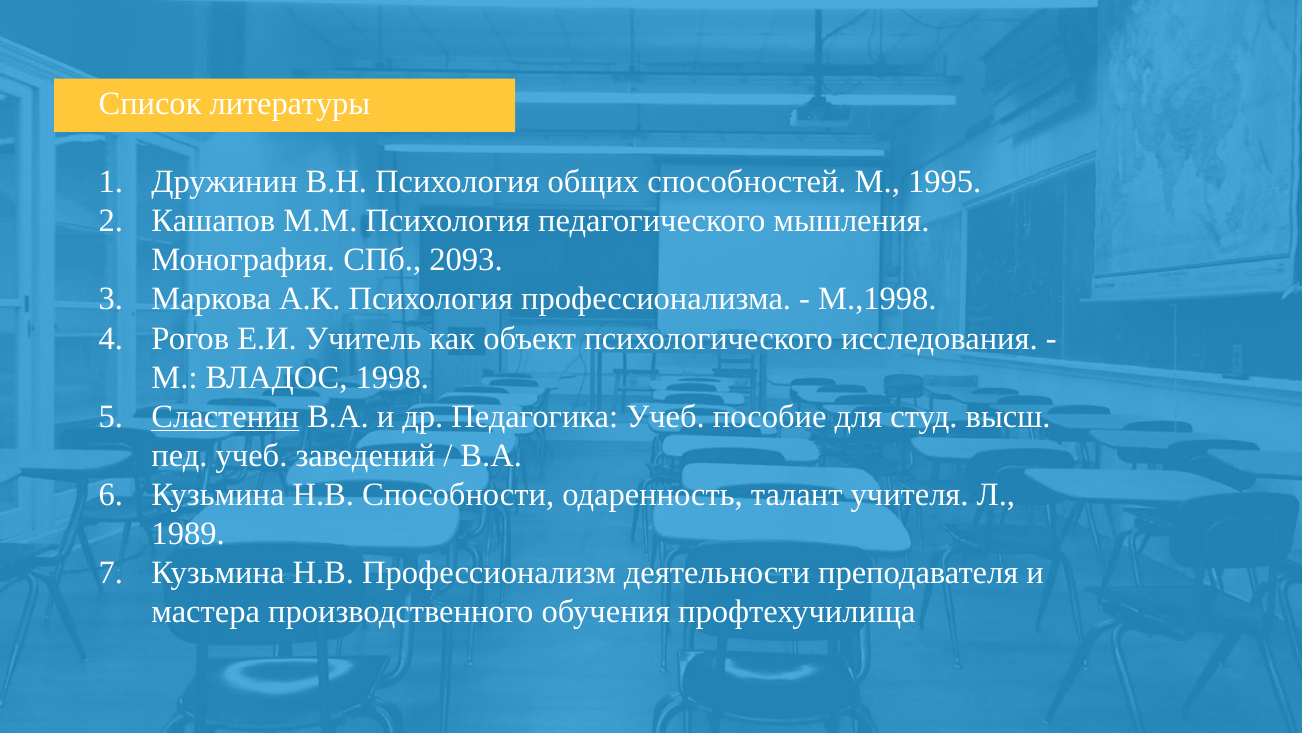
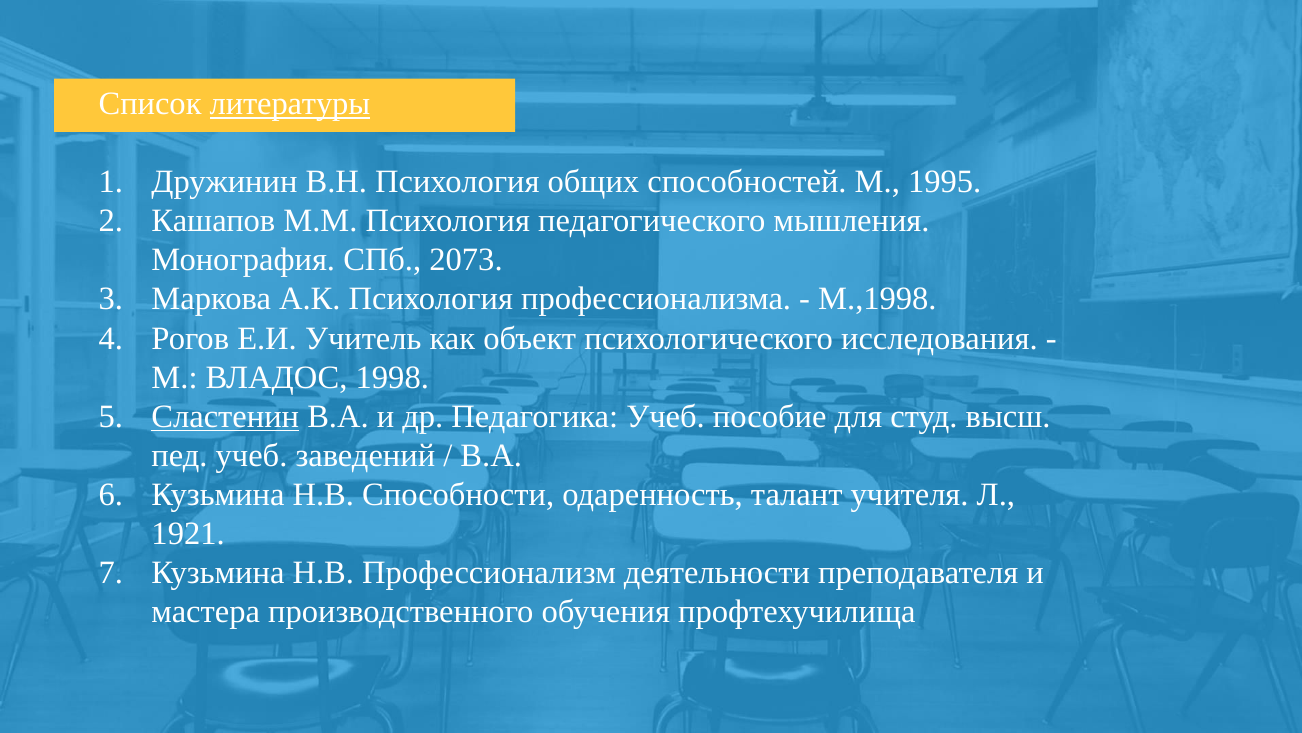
литературы underline: none -> present (290, 104)
2093: 2093 -> 2073 (466, 260)
1989: 1989 -> 1921 (188, 533)
